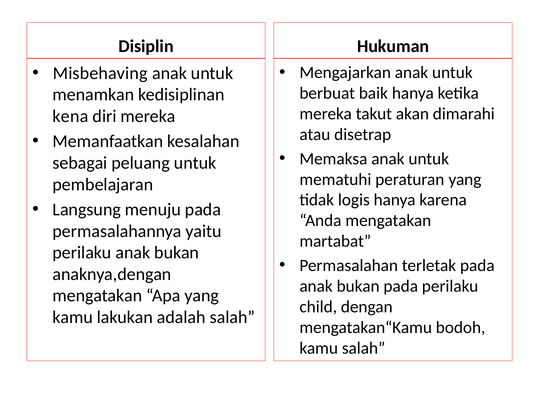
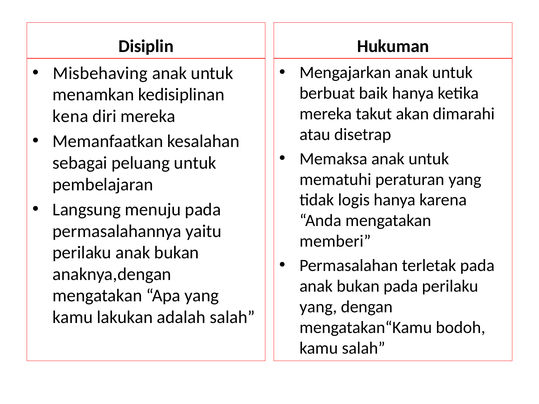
martabat: martabat -> memberi (335, 241)
child: child -> yang (318, 307)
